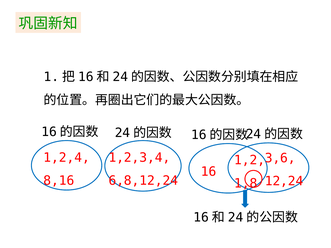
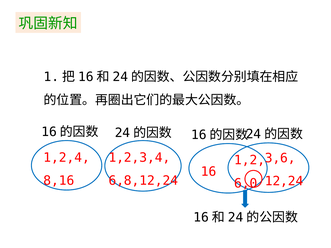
1,8: 1,8 -> 6,0 (246, 184)
